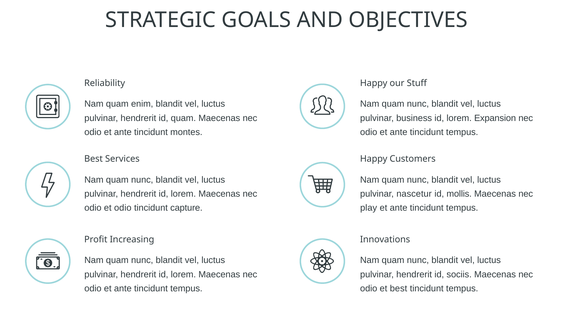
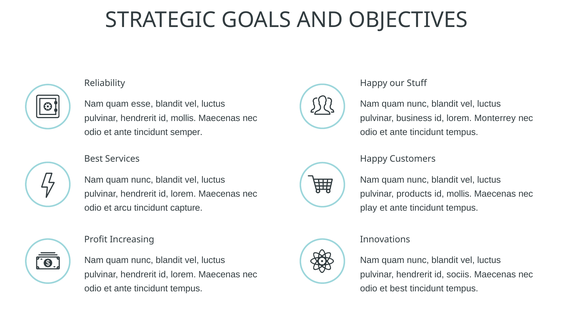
enim: enim -> esse (142, 104)
hendrerit id quam: quam -> mollis (183, 118)
Expansion: Expansion -> Monterrey (495, 118)
montes: montes -> semper (186, 132)
nascetur: nascetur -> products (414, 194)
et odio: odio -> arcu (123, 208)
